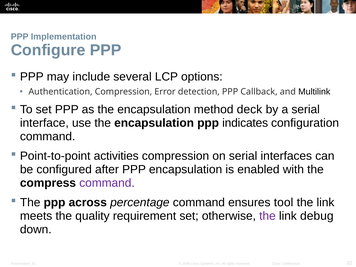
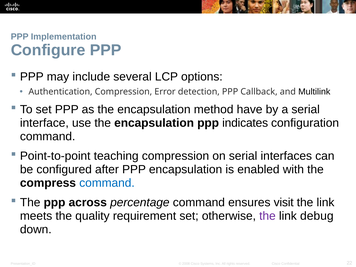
deck: deck -> have (250, 110)
activities: activities -> teaching (116, 156)
command colour: purple -> blue (107, 183)
tool: tool -> visit (284, 203)
